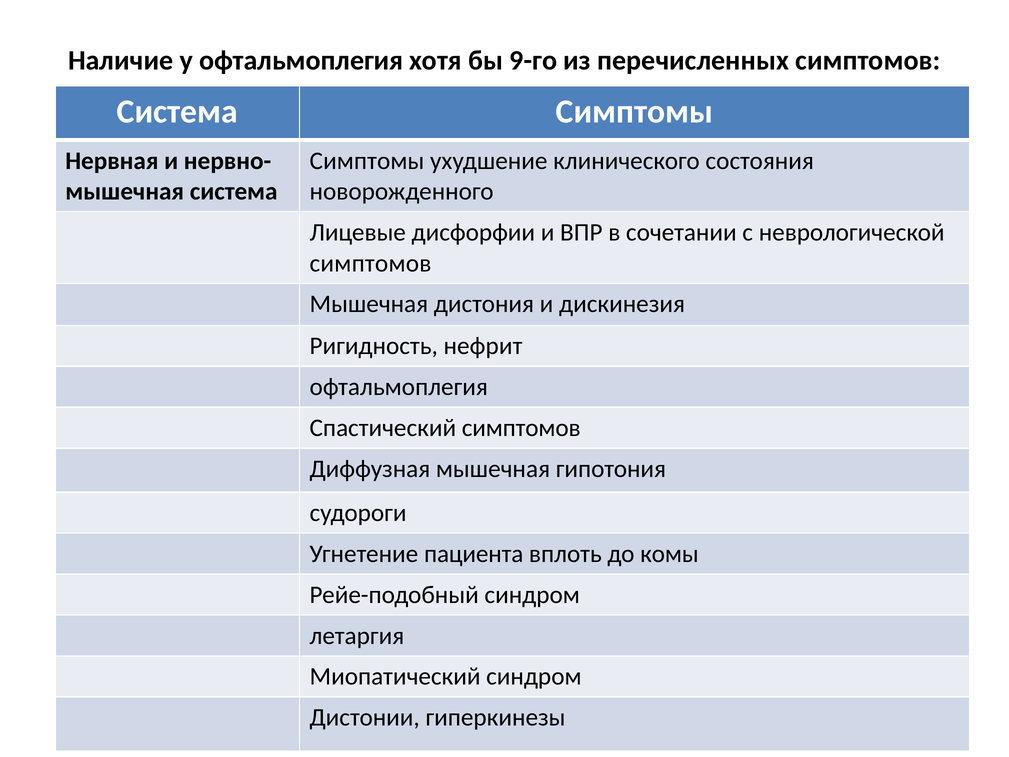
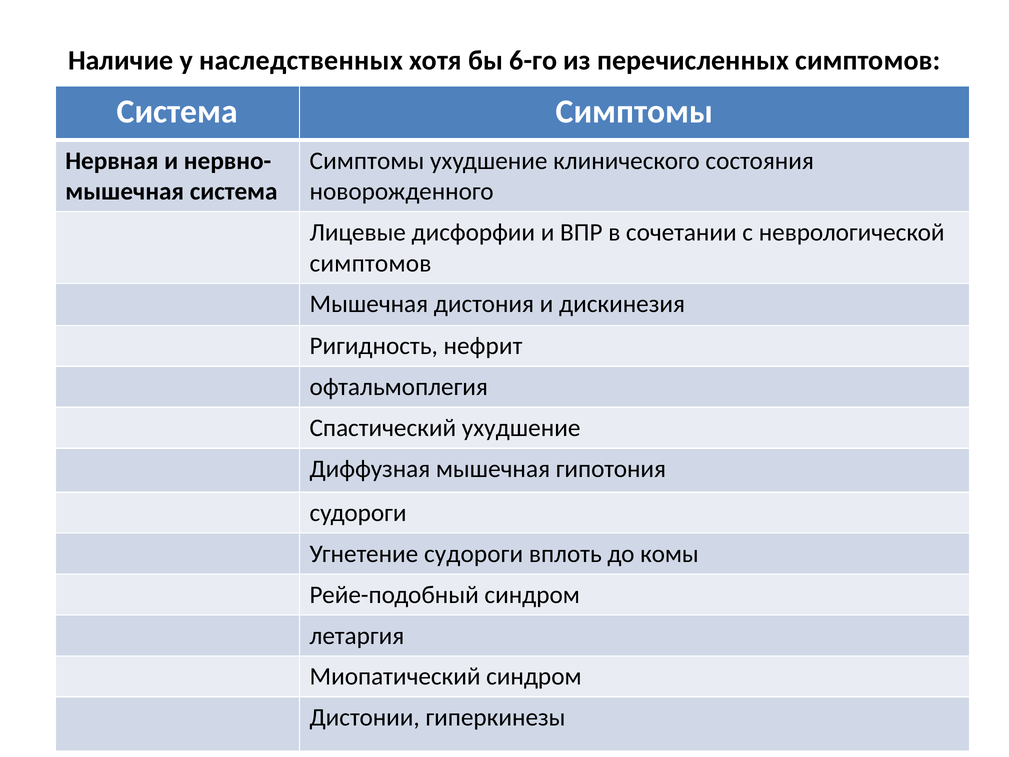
у офтальмоплегия: офтальмоплегия -> наследственных (301, 60)
9-го: 9-го -> 6-го (533, 60)
Спастический симптомов: симптомов -> ухудшение (521, 428)
Угнетение пациента: пациента -> судороги (474, 554)
